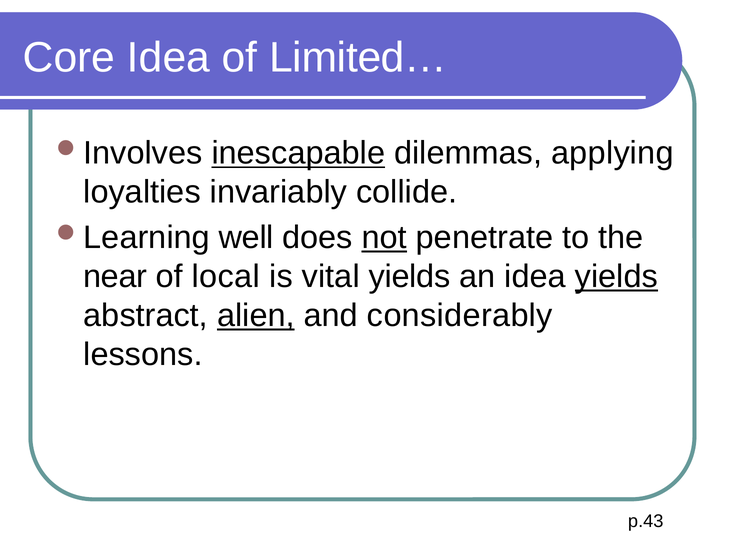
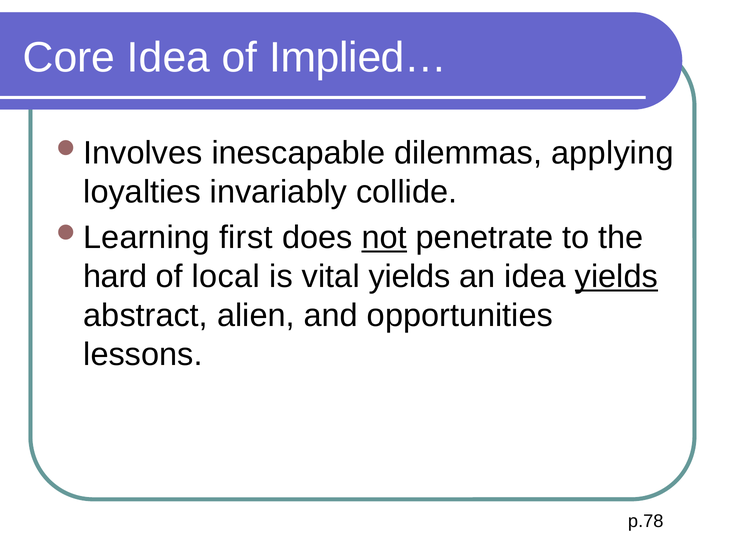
Limited…: Limited… -> Implied… (358, 58)
inescapable underline: present -> none (298, 153)
well: well -> first (246, 238)
near: near -> hard (115, 277)
alien underline: present -> none (256, 316)
considerably: considerably -> opportunities (460, 316)
p.43: p.43 -> p.78 (646, 521)
